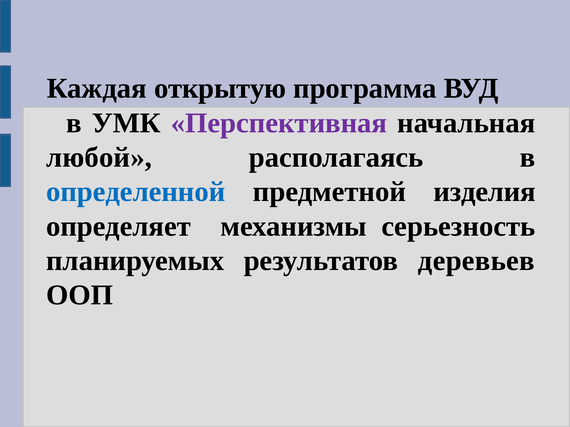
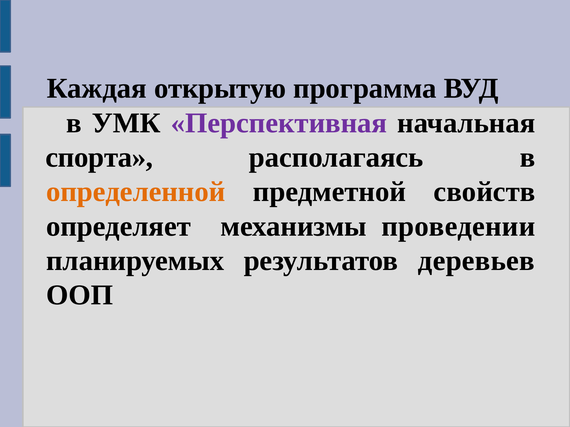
любой: любой -> спорта (99, 158)
определенной colour: blue -> orange (136, 192)
изделия: изделия -> свойств (485, 192)
серьезность: серьезность -> проведении (458, 226)
